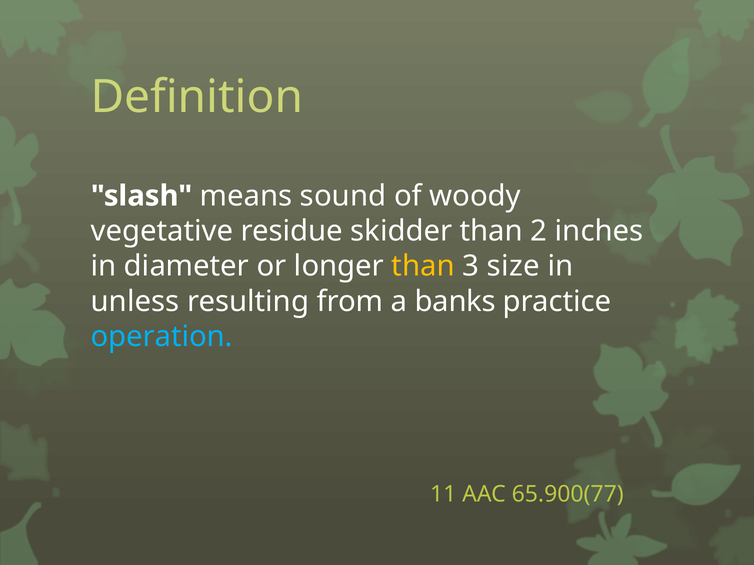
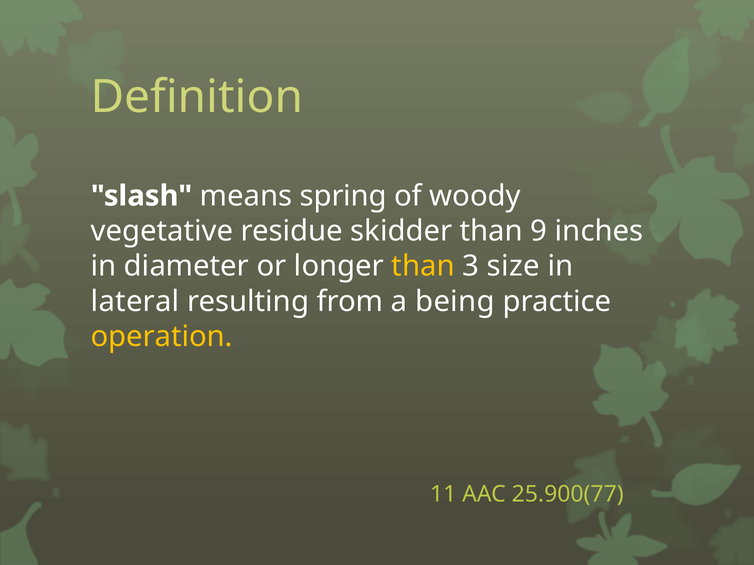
sound: sound -> spring (343, 196)
2: 2 -> 9 (539, 231)
unless: unless -> lateral (135, 302)
banks: banks -> being (455, 302)
operation colour: light blue -> yellow (162, 337)
65.900(77: 65.900(77 -> 25.900(77 (568, 494)
